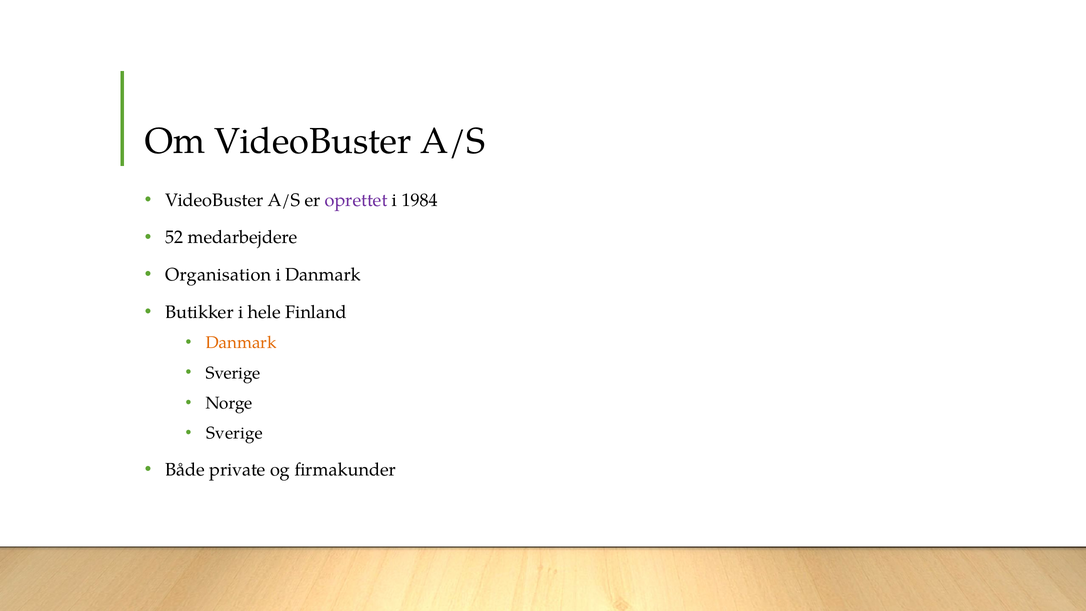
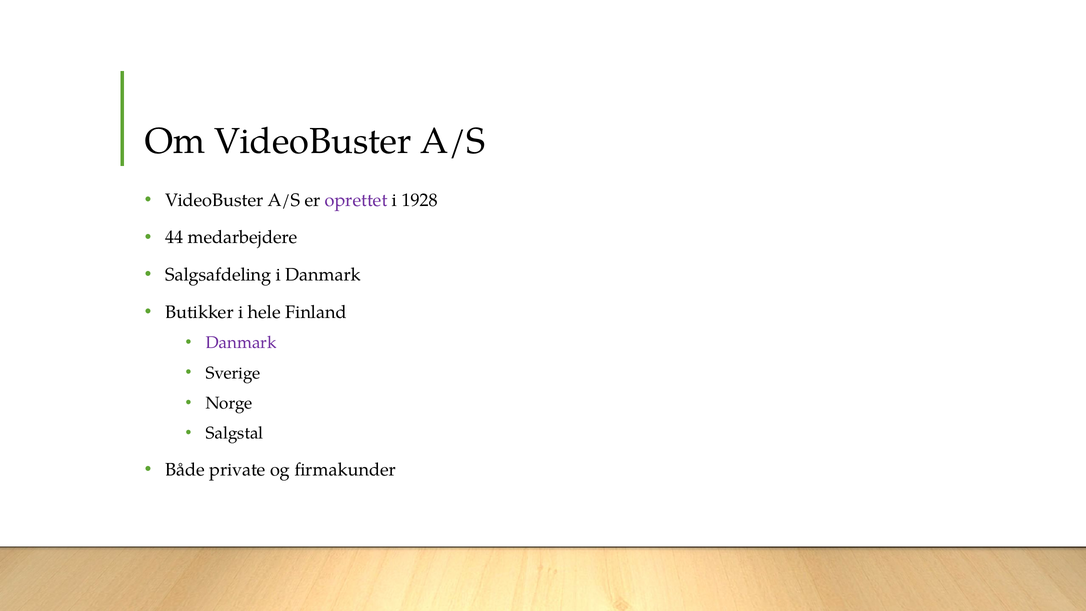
1984: 1984 -> 1928 (420, 200)
52: 52 -> 44 (174, 237)
Organisation: Organisation -> Salgsafdeling (218, 275)
Danmark colour: orange -> purple (241, 343)
Sverige: Sverige -> Salgstal (235, 433)
